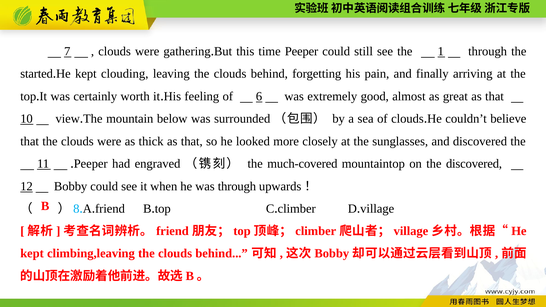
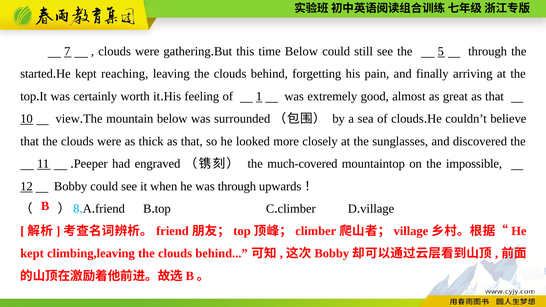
time Peeper: Peeper -> Below (301, 51)
1: 1 -> 5 (441, 51)
clouding: clouding -> reaching (125, 74)
6: 6 -> 1 (259, 96)
the discovered: discovered -> impossible (474, 164)
